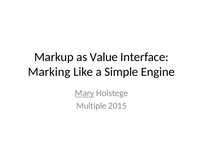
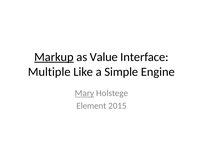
Markup underline: none -> present (54, 57)
Marking: Marking -> Multiple (49, 72)
Multiple: Multiple -> Element (91, 106)
